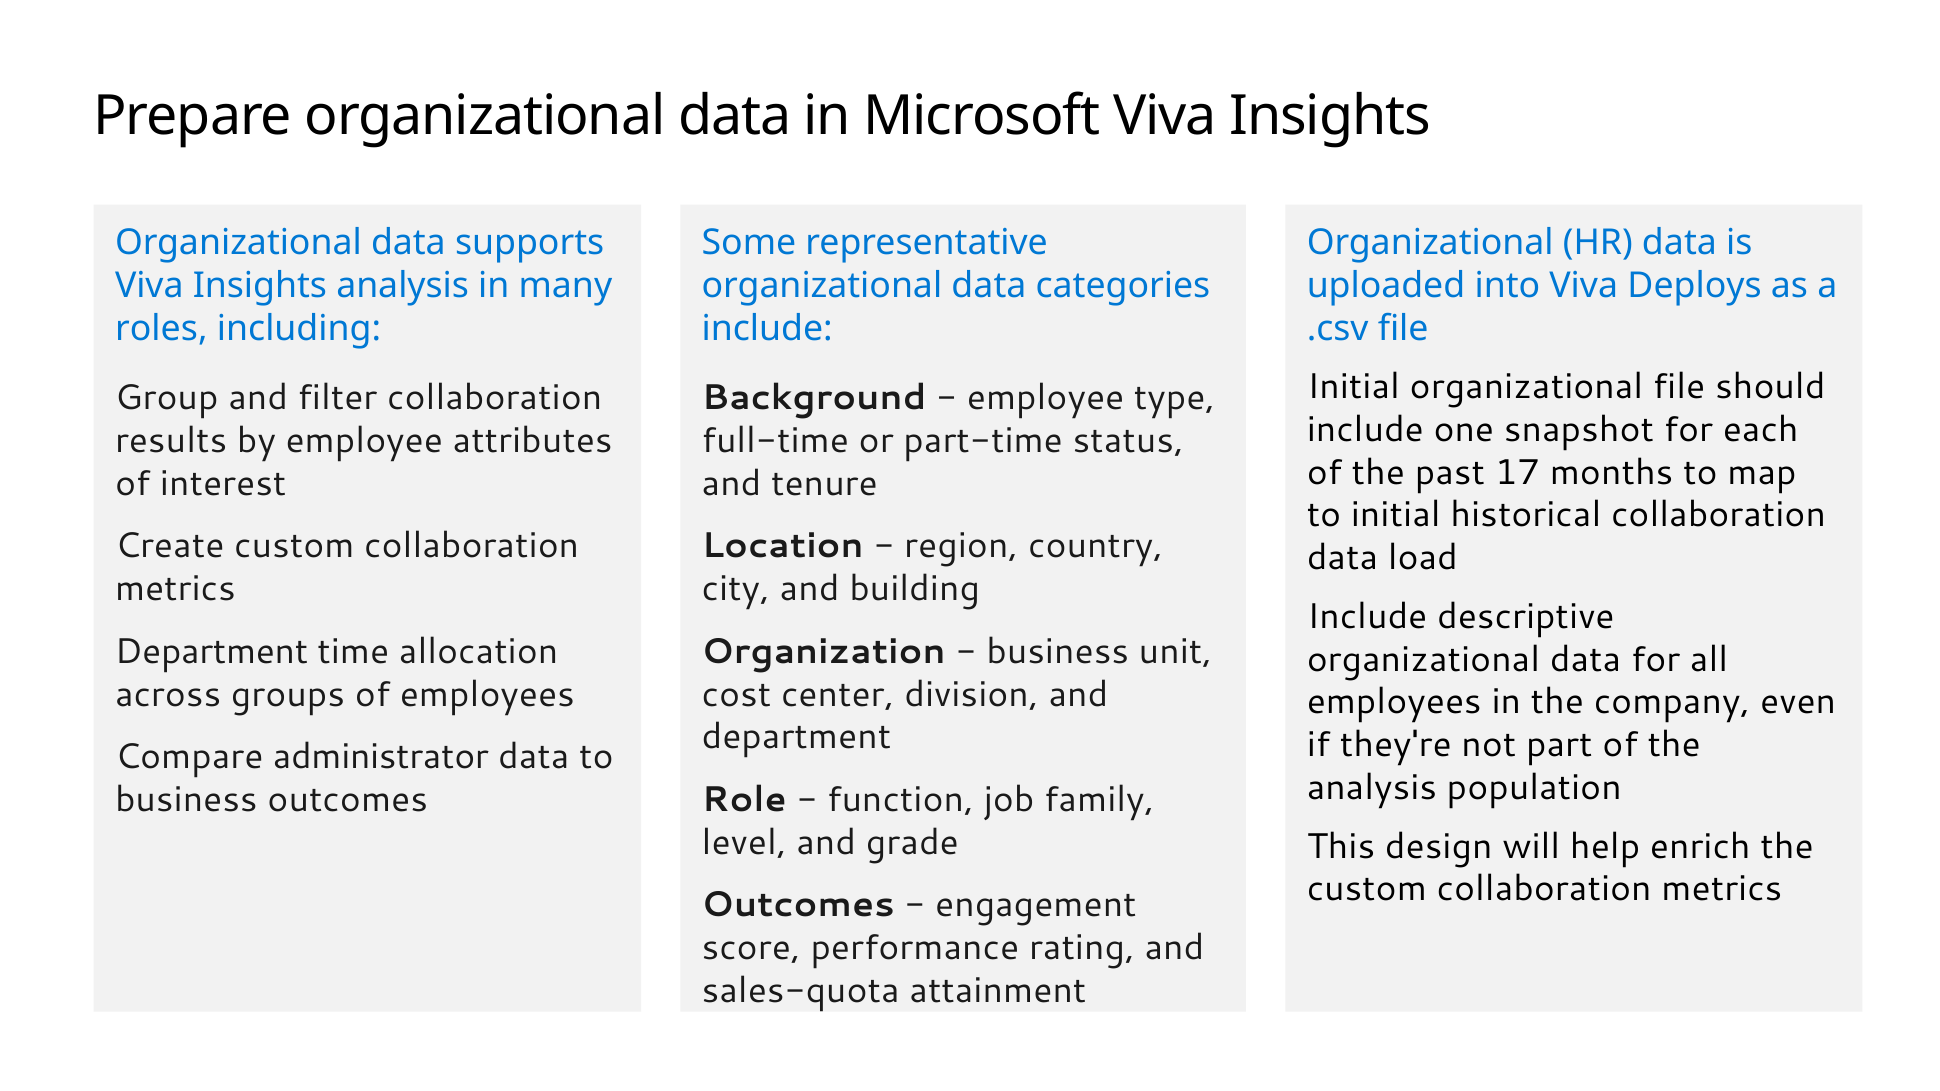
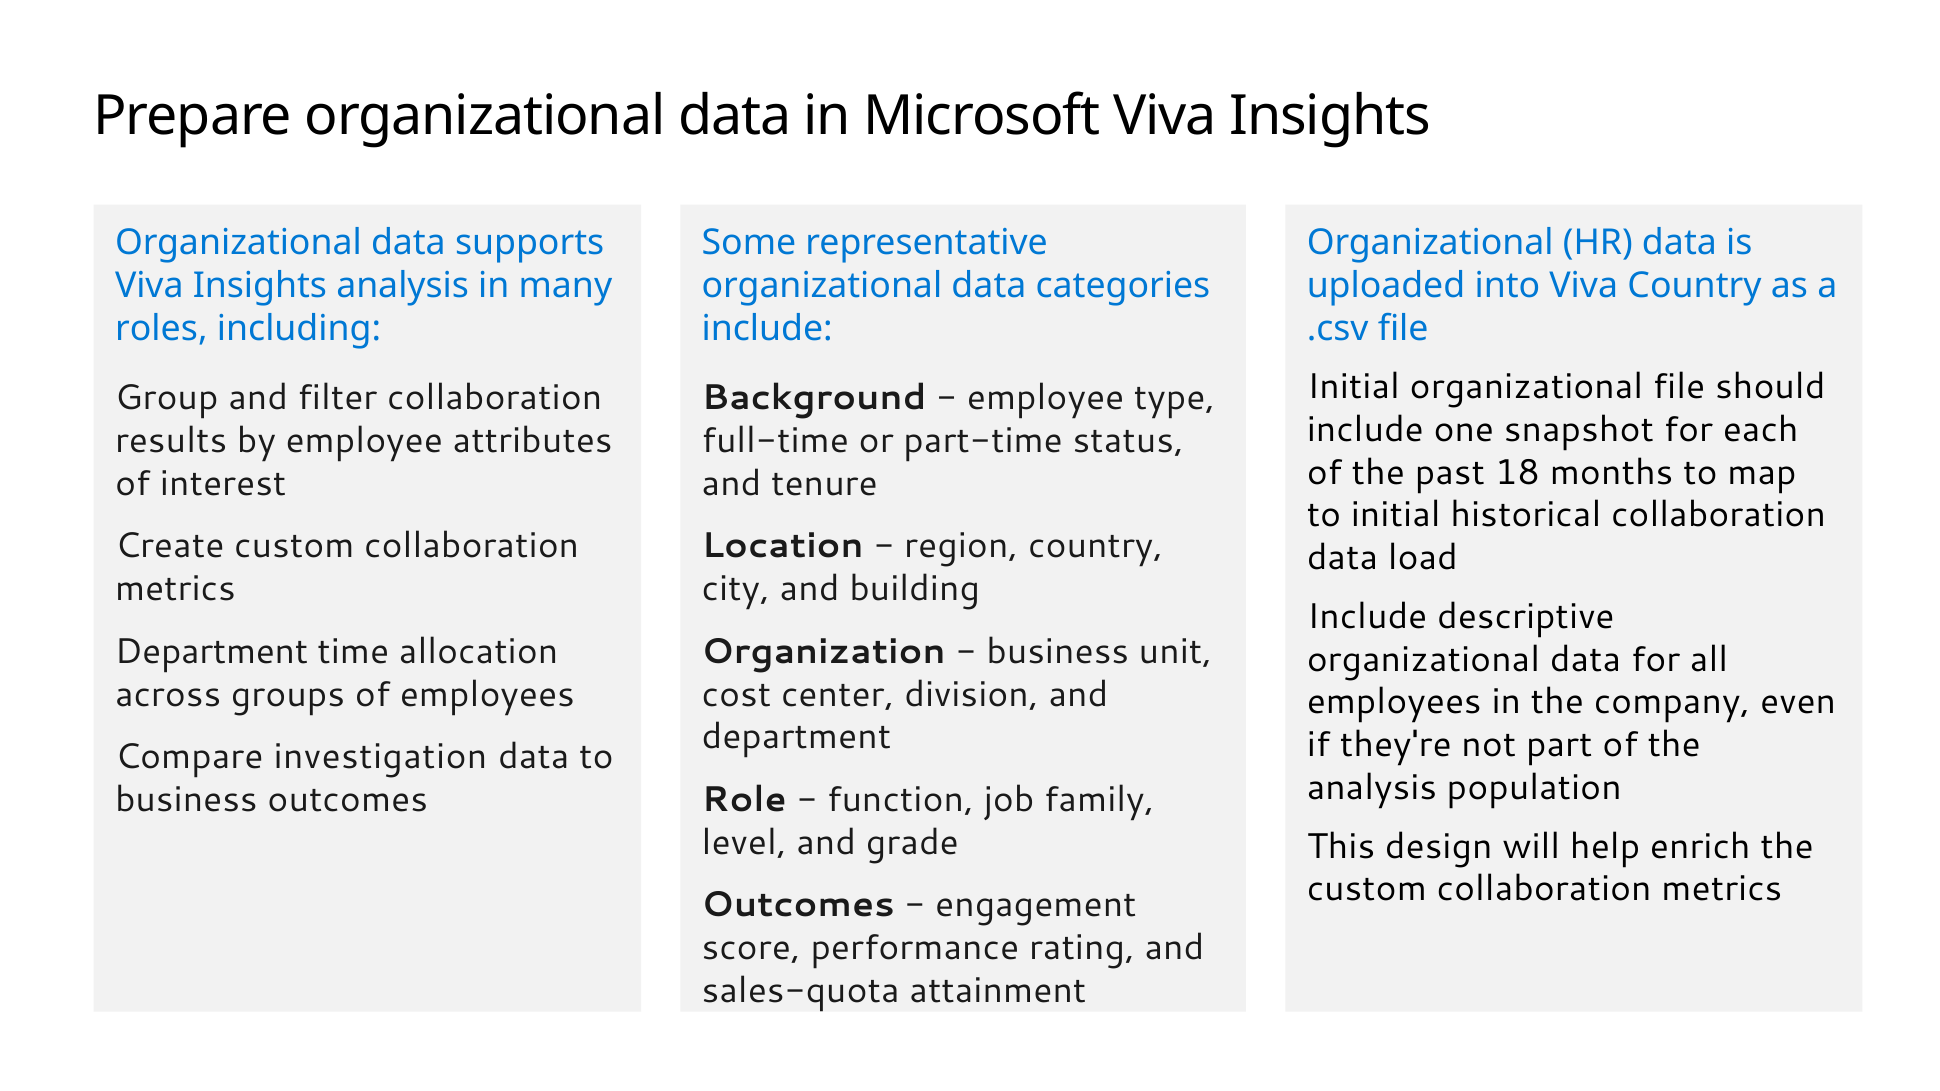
Viva Deploys: Deploys -> Country (1695, 285)
17: 17 -> 18 (1517, 472)
administrator: administrator -> investigation (381, 757)
